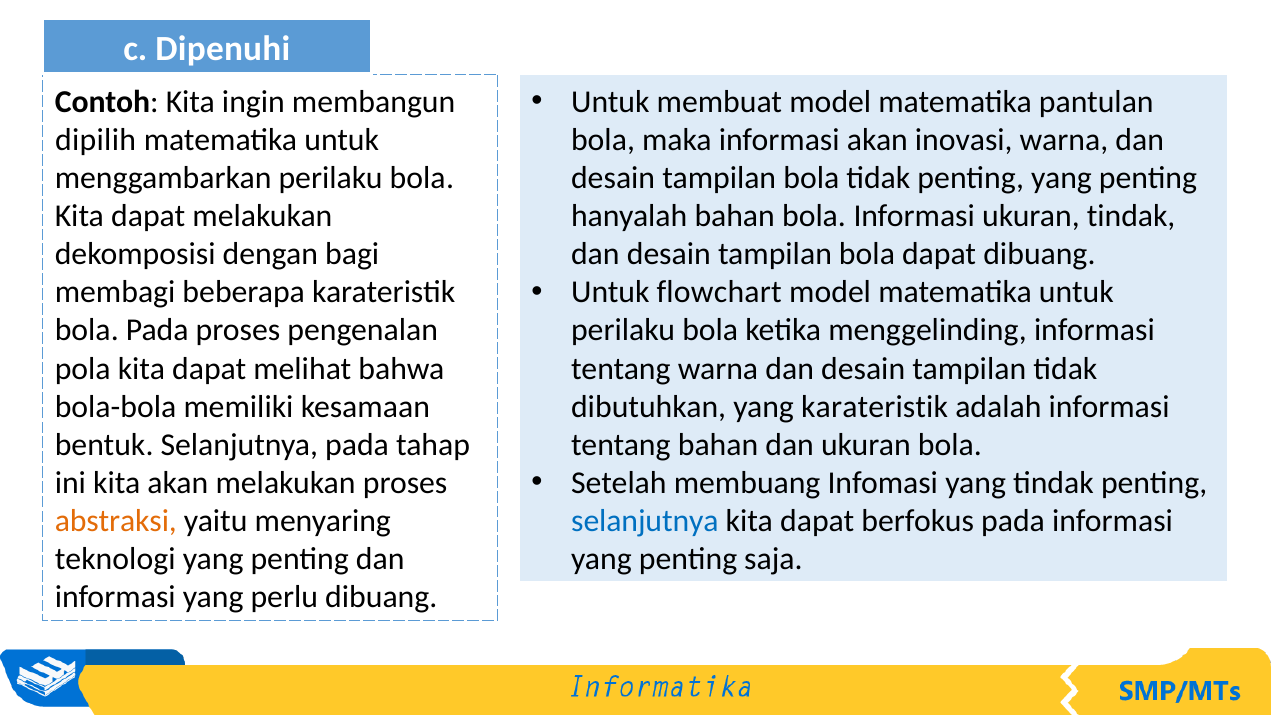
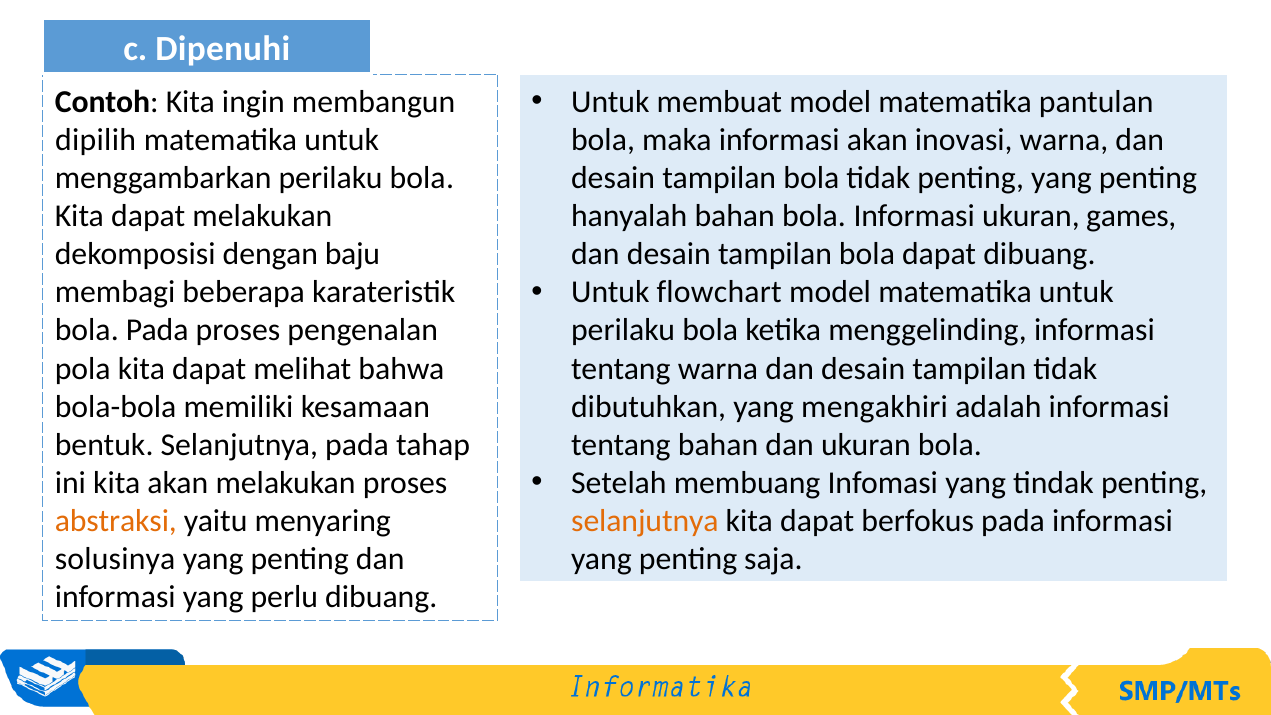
ukuran tindak: tindak -> games (1131, 216)
bagi: bagi -> baju (352, 254)
yang karateristik: karateristik -> mengakhiri (875, 407)
selanjutnya colour: blue -> orange (645, 521)
teknologi: teknologi -> solusinya (115, 559)
